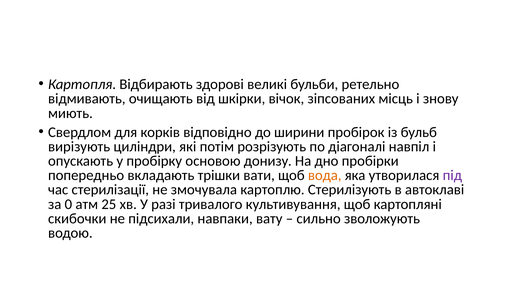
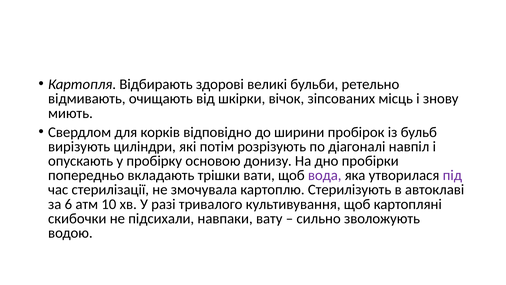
вода colour: orange -> purple (325, 175)
0: 0 -> 6 (68, 204)
25: 25 -> 10 (109, 204)
